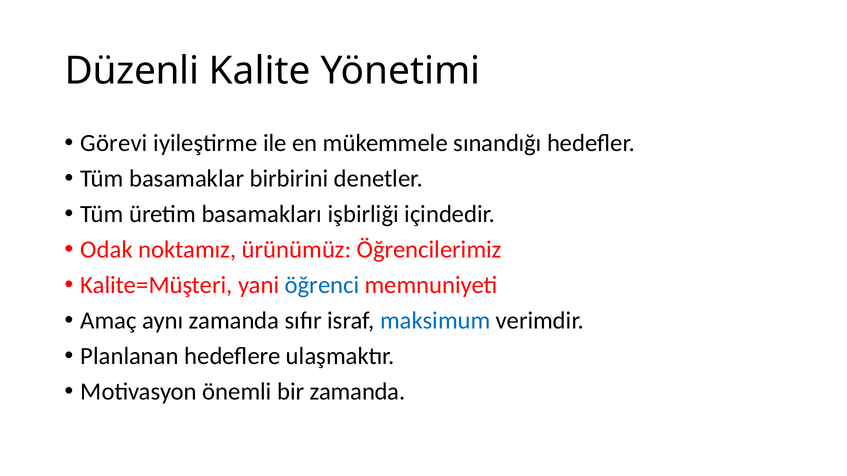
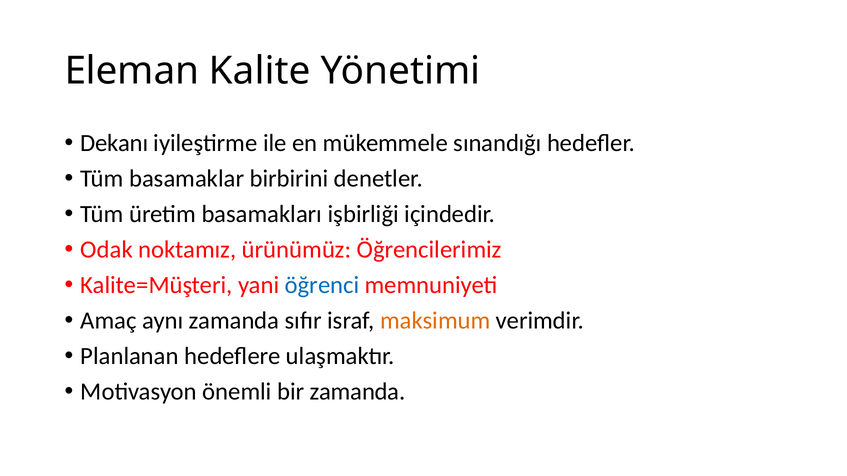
Düzenli: Düzenli -> Eleman (132, 71)
Görevi: Görevi -> Dekanı (114, 143)
maksimum colour: blue -> orange (435, 321)
